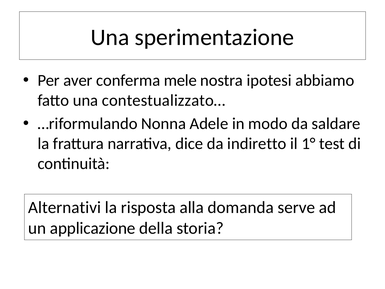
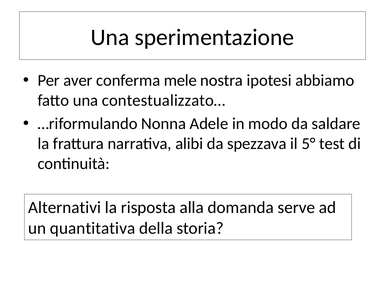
dice: dice -> alibi (189, 144)
indiretto: indiretto -> spezzava (257, 144)
1°: 1° -> 5° (309, 144)
applicazione: applicazione -> quantitativa (93, 228)
